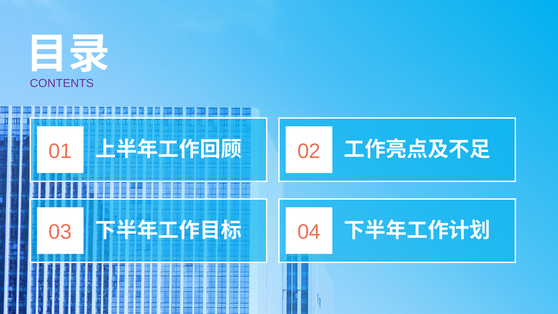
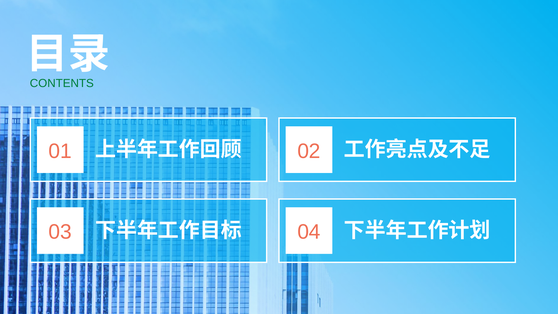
CONTENTS colour: purple -> green (62, 83)
